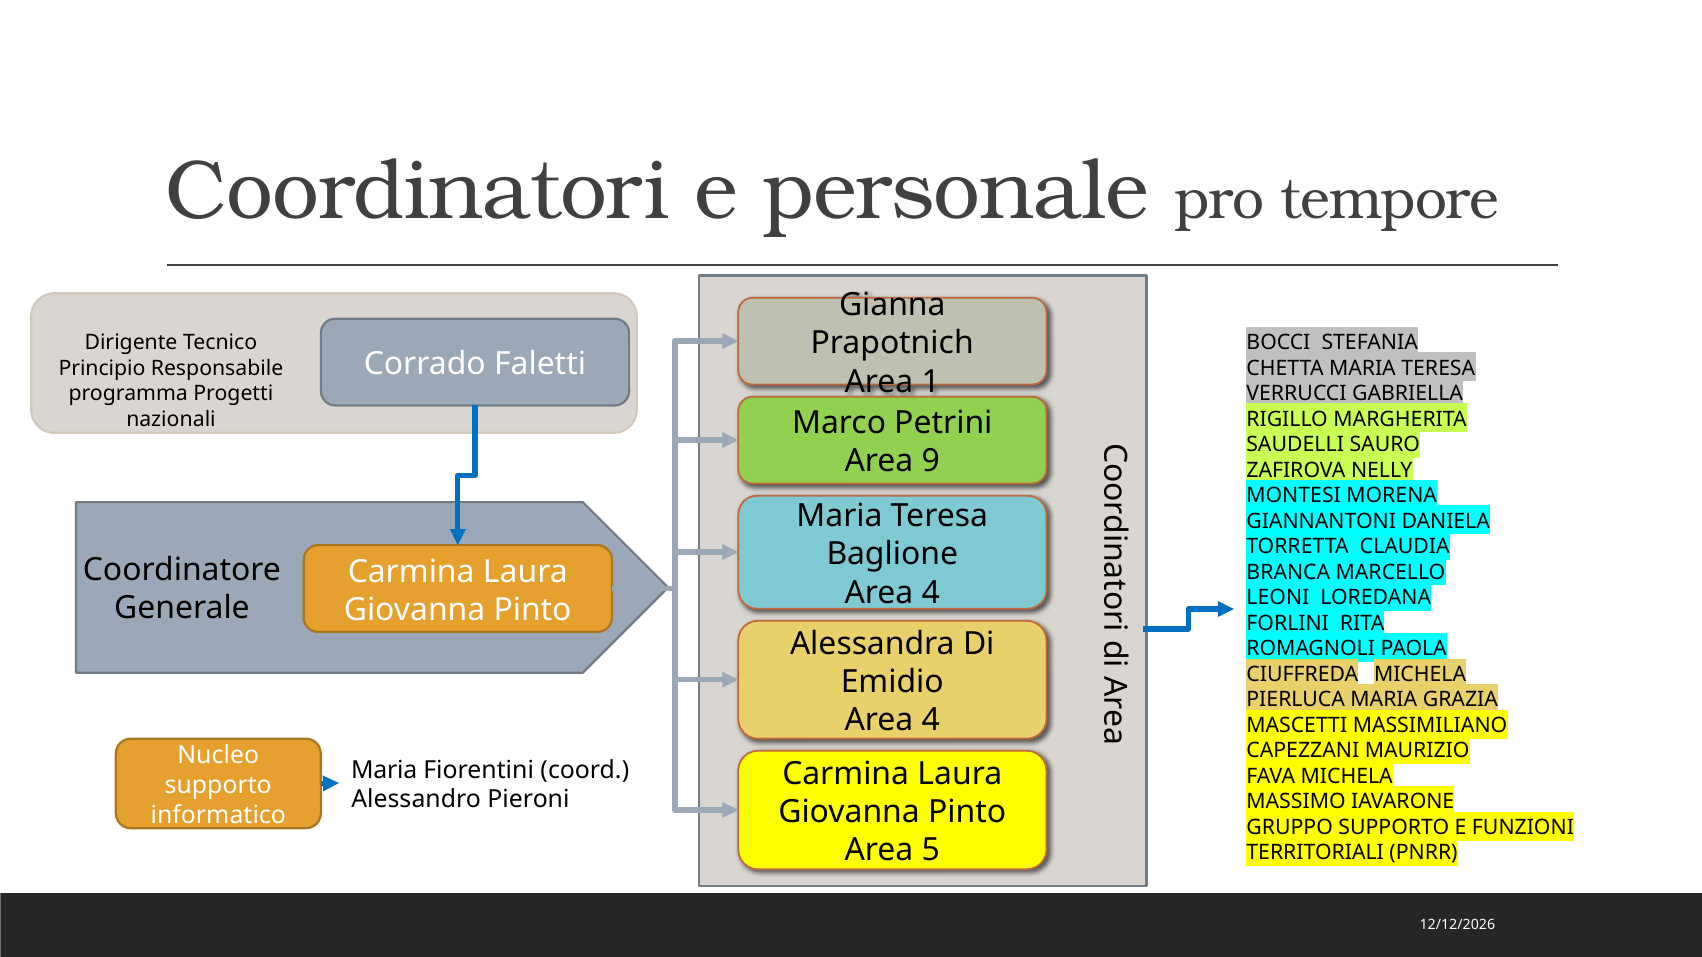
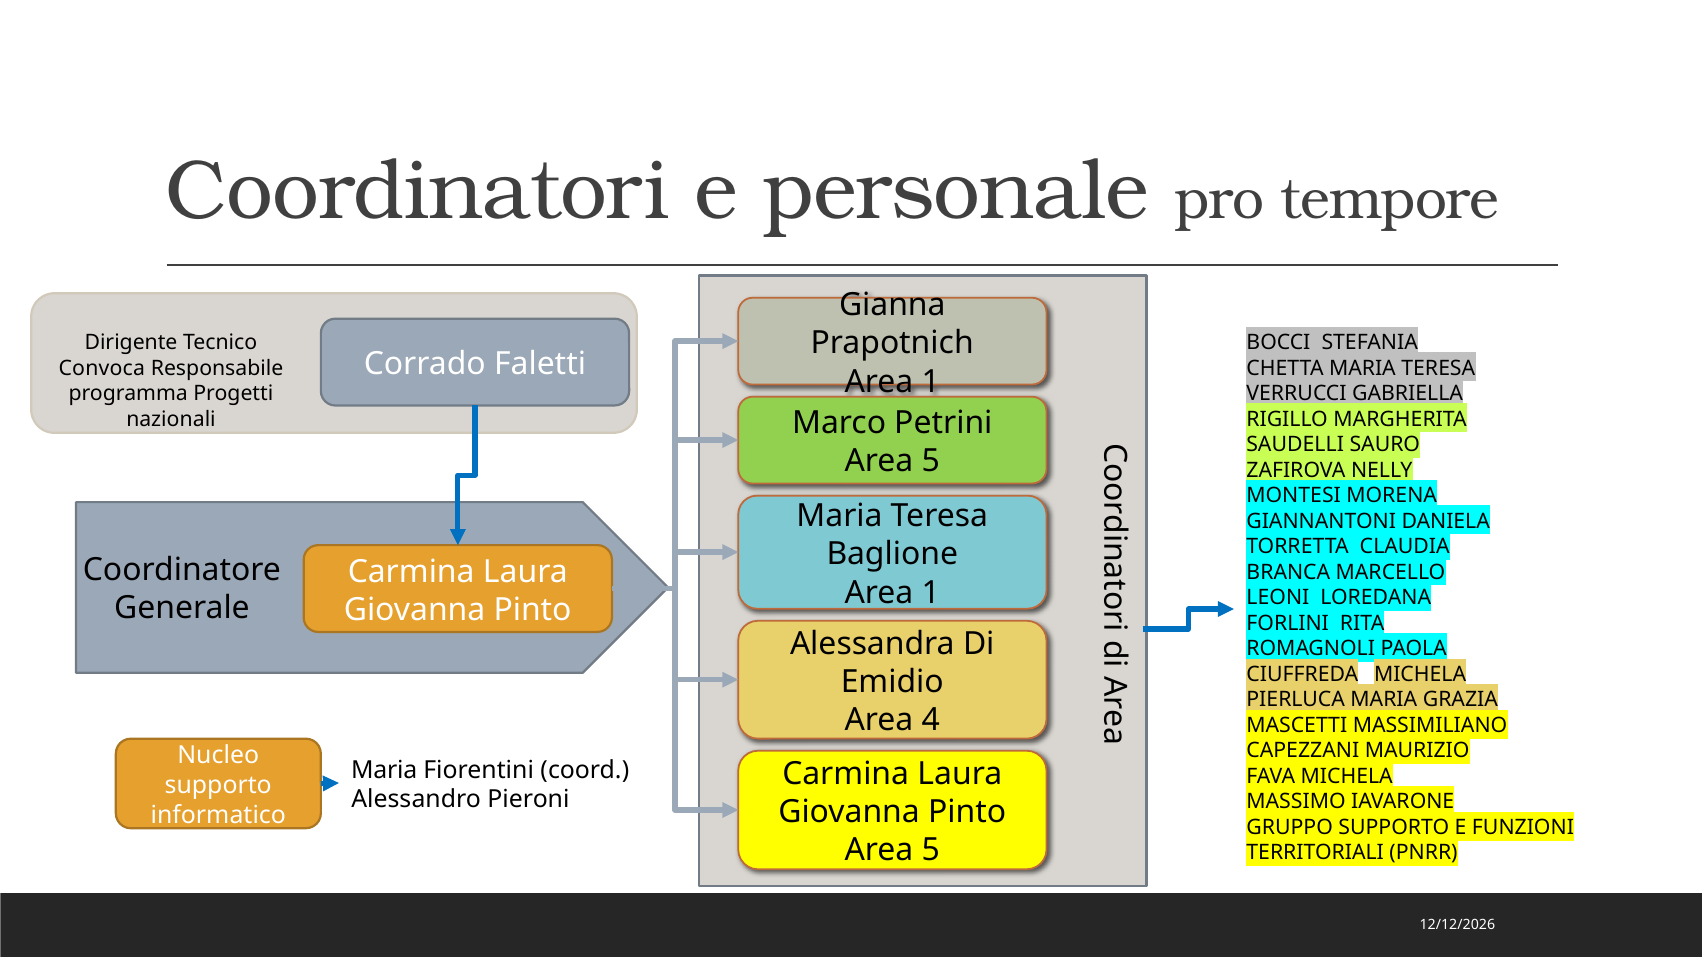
Principio: Principio -> Convoca (102, 368)
9: 9 -> 5 (931, 462)
4: 4 -> 1 (931, 593)
